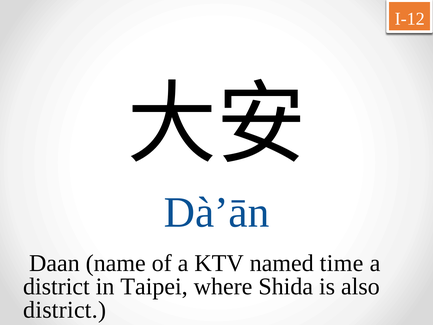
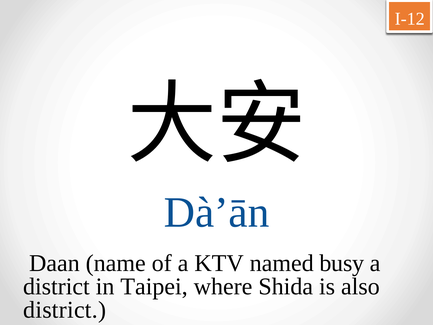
time: time -> busy (342, 263)
